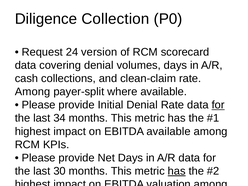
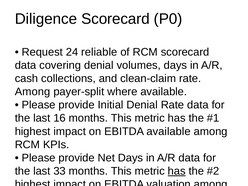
Diligence Collection: Collection -> Scorecard (116, 19)
version: version -> reliable (99, 52)
for underline: present -> none (218, 105)
34: 34 -> 16 (60, 118)
30: 30 -> 33 (60, 171)
